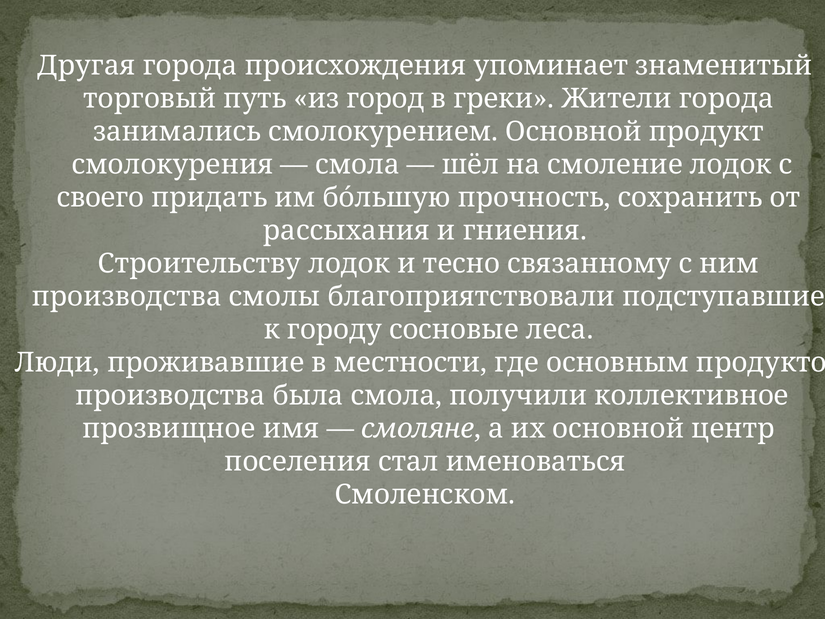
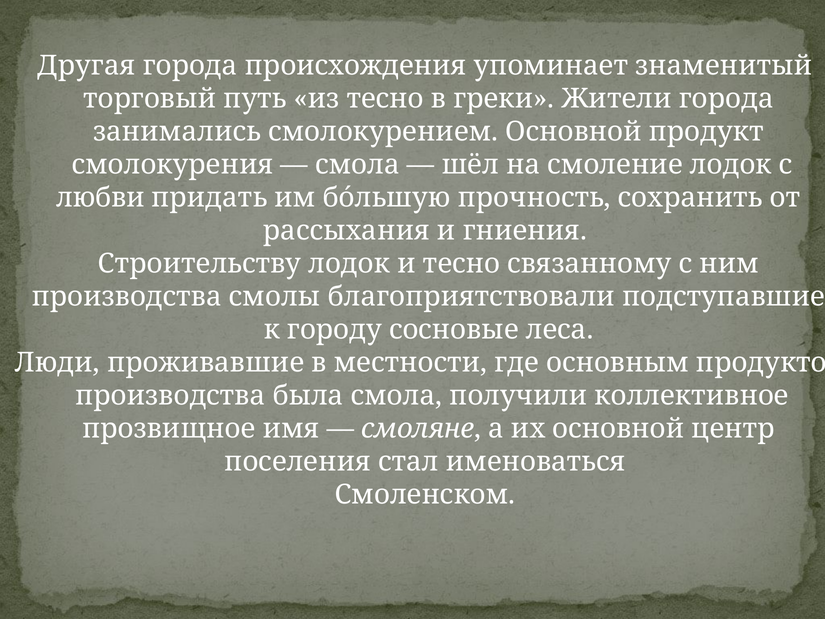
из город: город -> тесно (385, 98)
своего: своего -> любви (100, 197)
